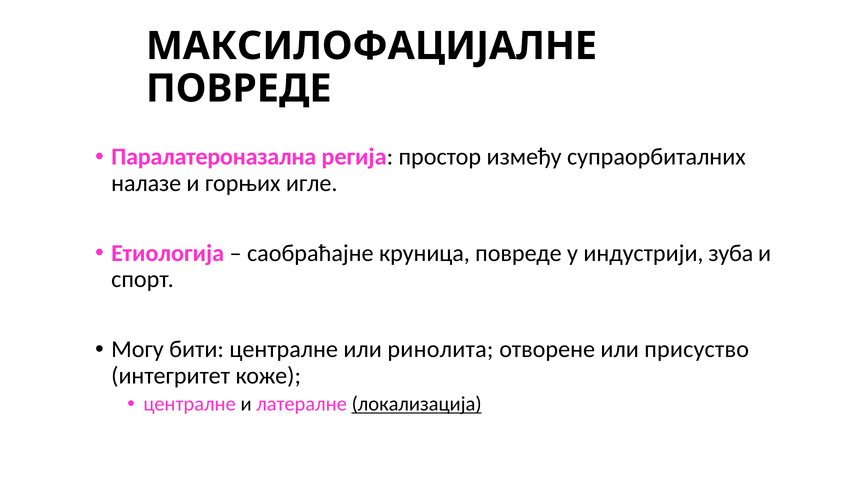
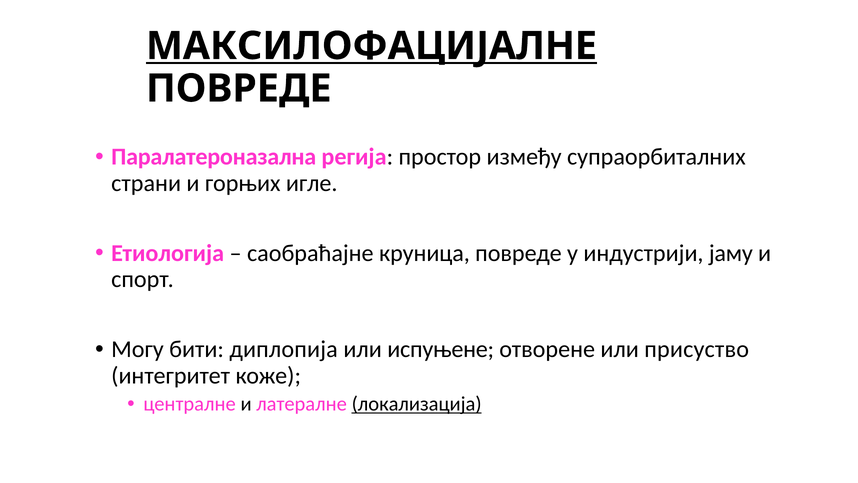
МАКСИЛОФАЦИЈАЛНЕ underline: none -> present (371, 46)
налазе: налазе -> страни (146, 183)
зуба: зуба -> јаму (731, 253)
бити централне: централне -> диплопија (284, 349)
ринолита: ринолита -> испуњене (441, 349)
